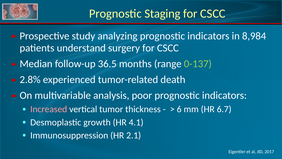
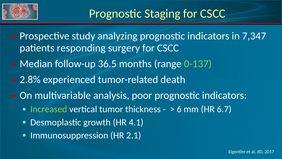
8,984: 8,984 -> 7,347 (254, 36)
understand: understand -> responding (81, 48)
Increased colour: pink -> light green (49, 109)
